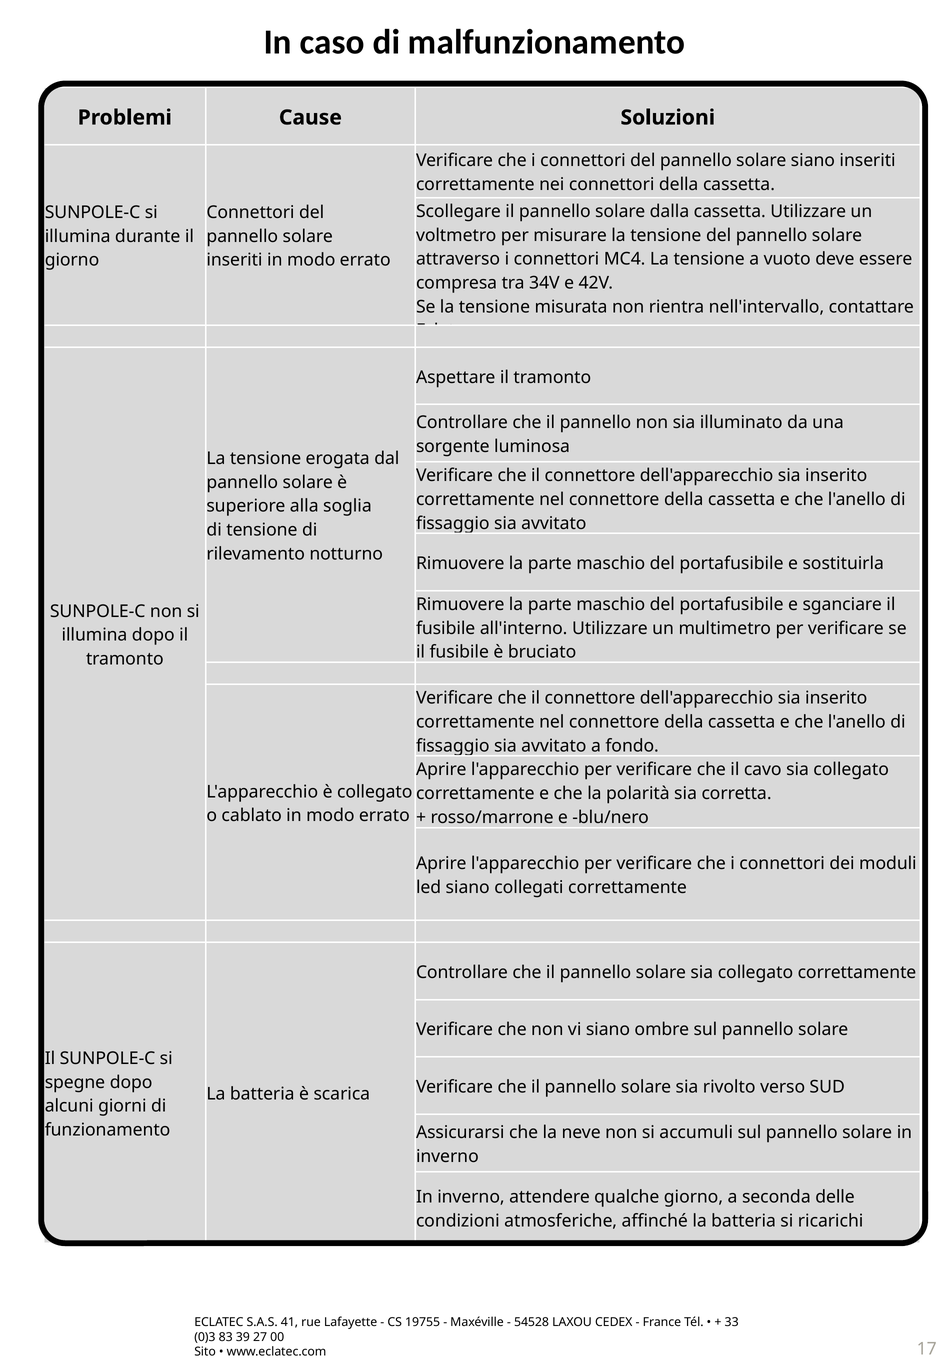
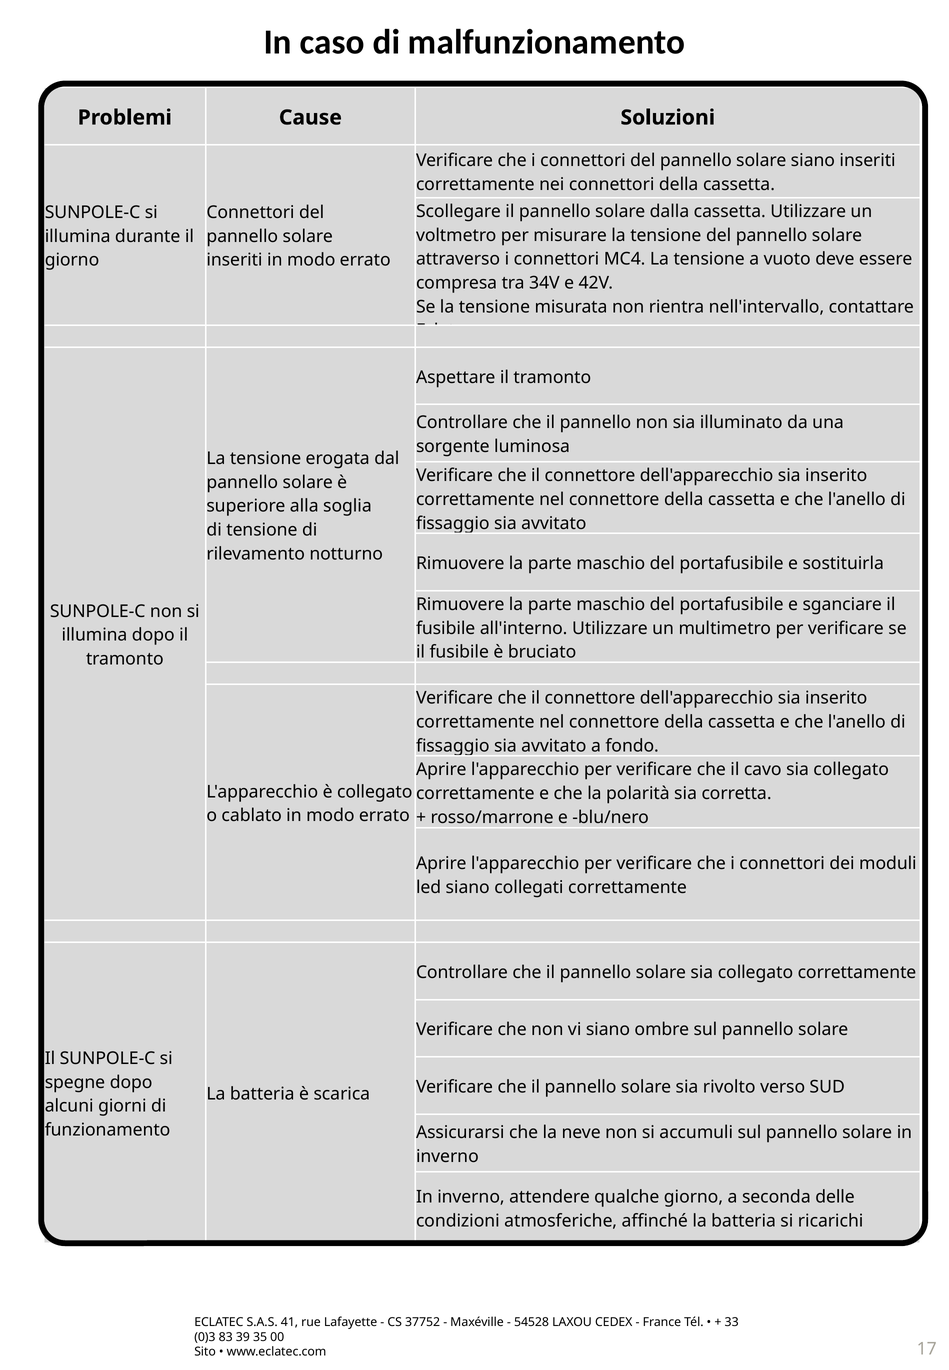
19755: 19755 -> 37752 (423, 1323)
27: 27 -> 35 (260, 1338)
